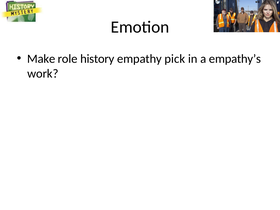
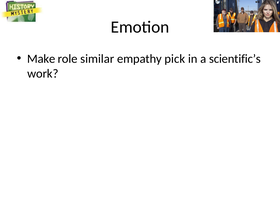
history: history -> similar (97, 59)
empathy’s: empathy’s -> scientific’s (235, 59)
